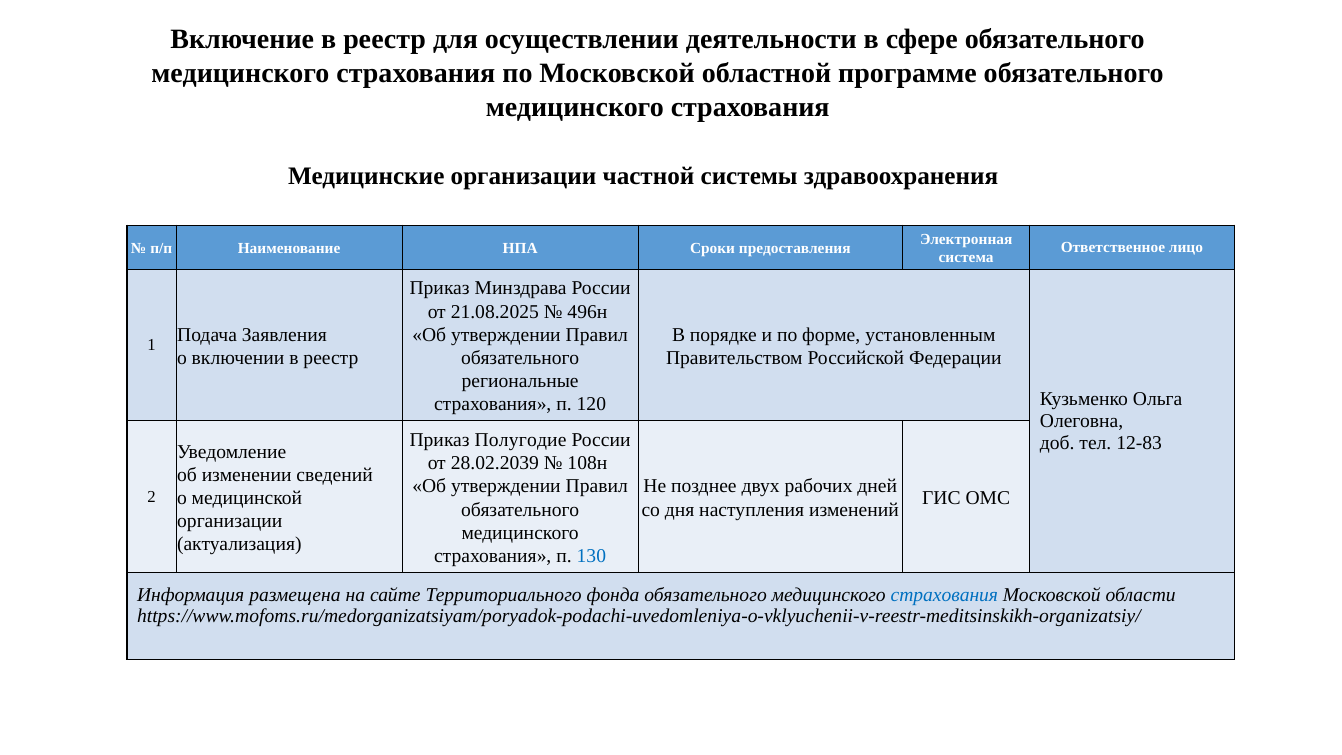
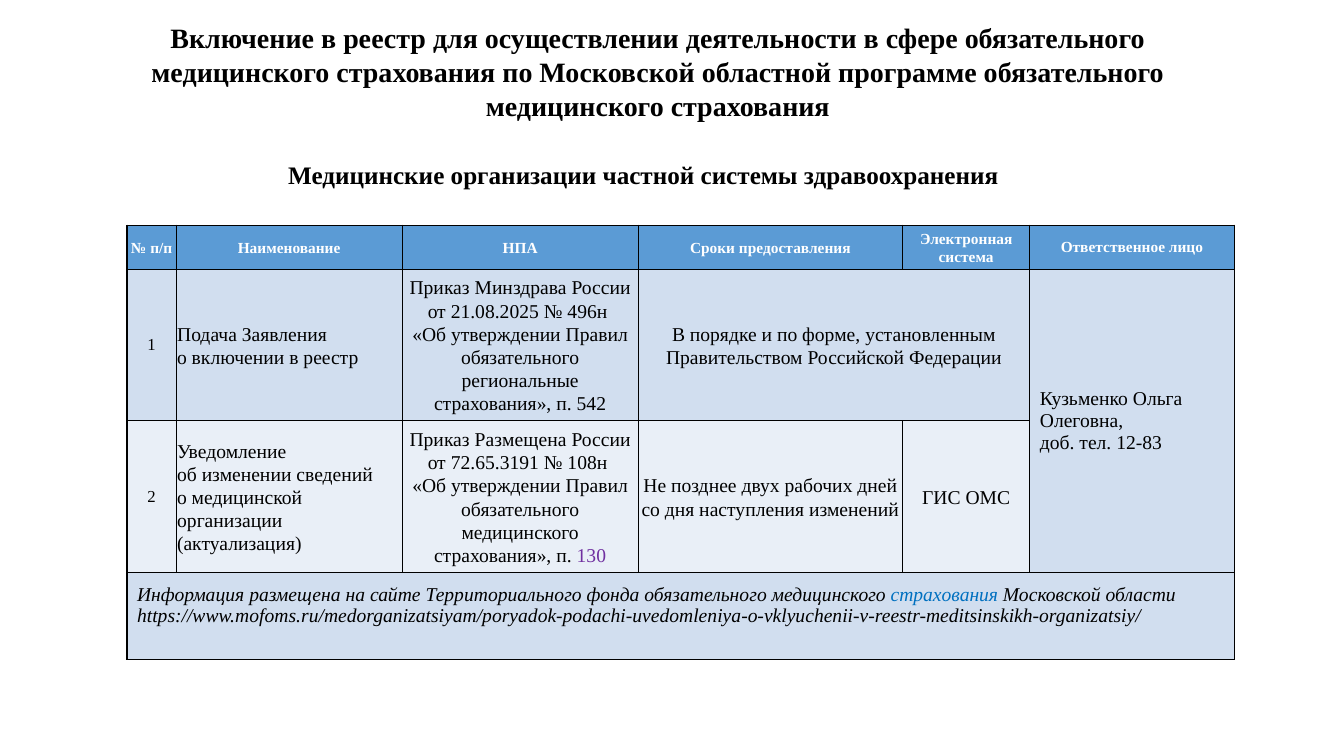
120: 120 -> 542 (591, 404)
Приказ Полугодие: Полугодие -> Размещена (521, 440)
28.02.2039: 28.02.2039 -> 72.65.3191 (495, 463)
130 colour: blue -> purple (591, 556)
